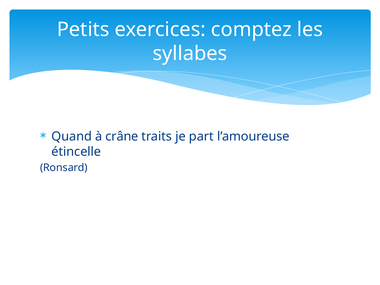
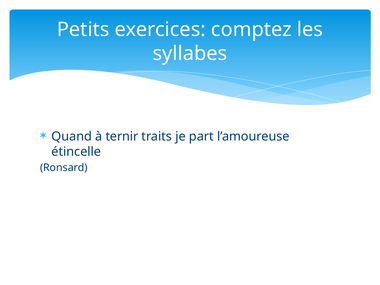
crâne: crâne -> ternir (122, 136)
